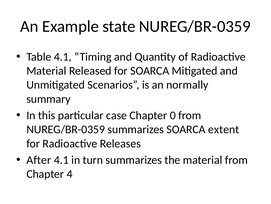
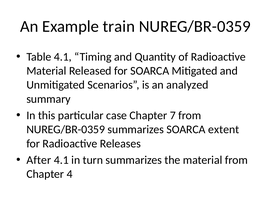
state: state -> train (119, 26)
normally: normally -> analyzed (187, 85)
0: 0 -> 7 (173, 115)
